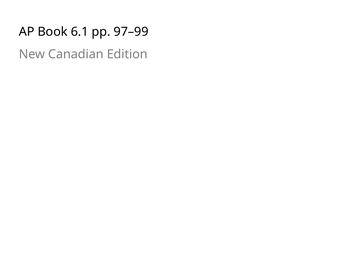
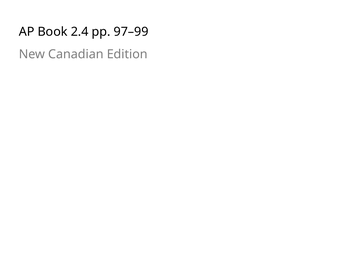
6.1: 6.1 -> 2.4 (80, 32)
